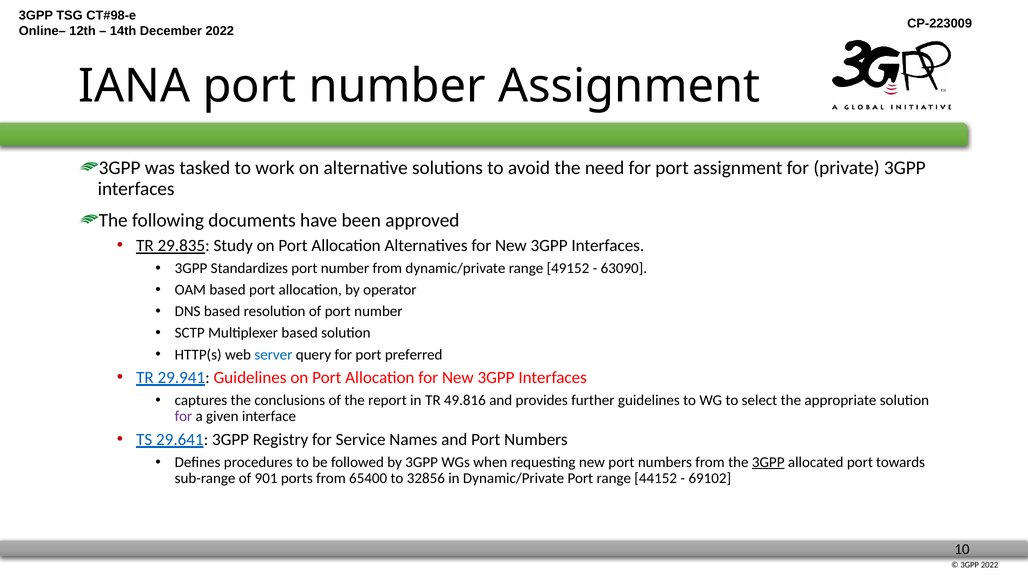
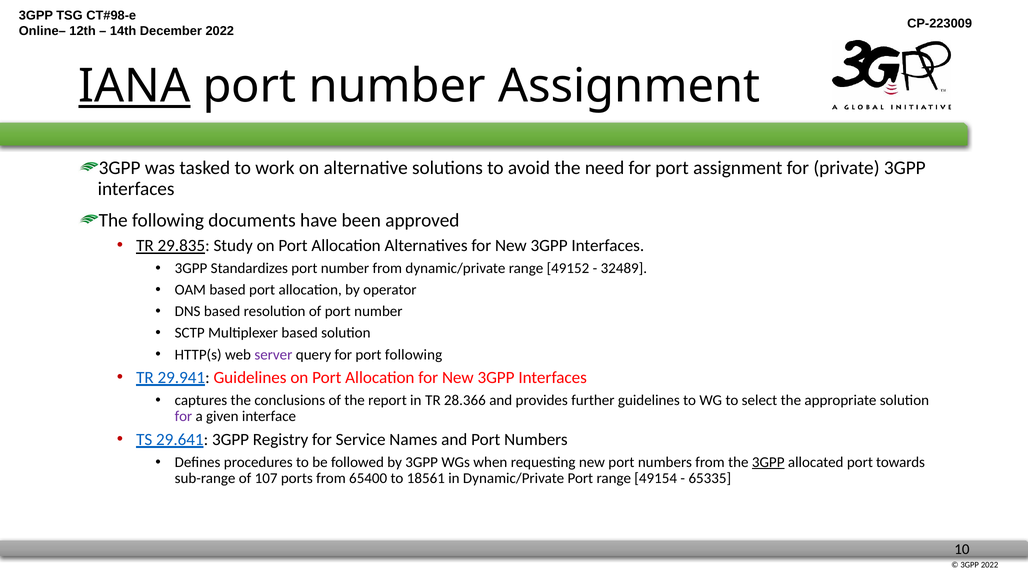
IANA underline: none -> present (134, 86)
63090: 63090 -> 32489 (624, 269)
server colour: blue -> purple (273, 355)
port preferred: preferred -> following (414, 355)
49.816: 49.816 -> 28.366 (465, 400)
901: 901 -> 107 (266, 479)
32856: 32856 -> 18561 (426, 479)
44152: 44152 -> 49154 (656, 479)
69102: 69102 -> 65335 (710, 479)
